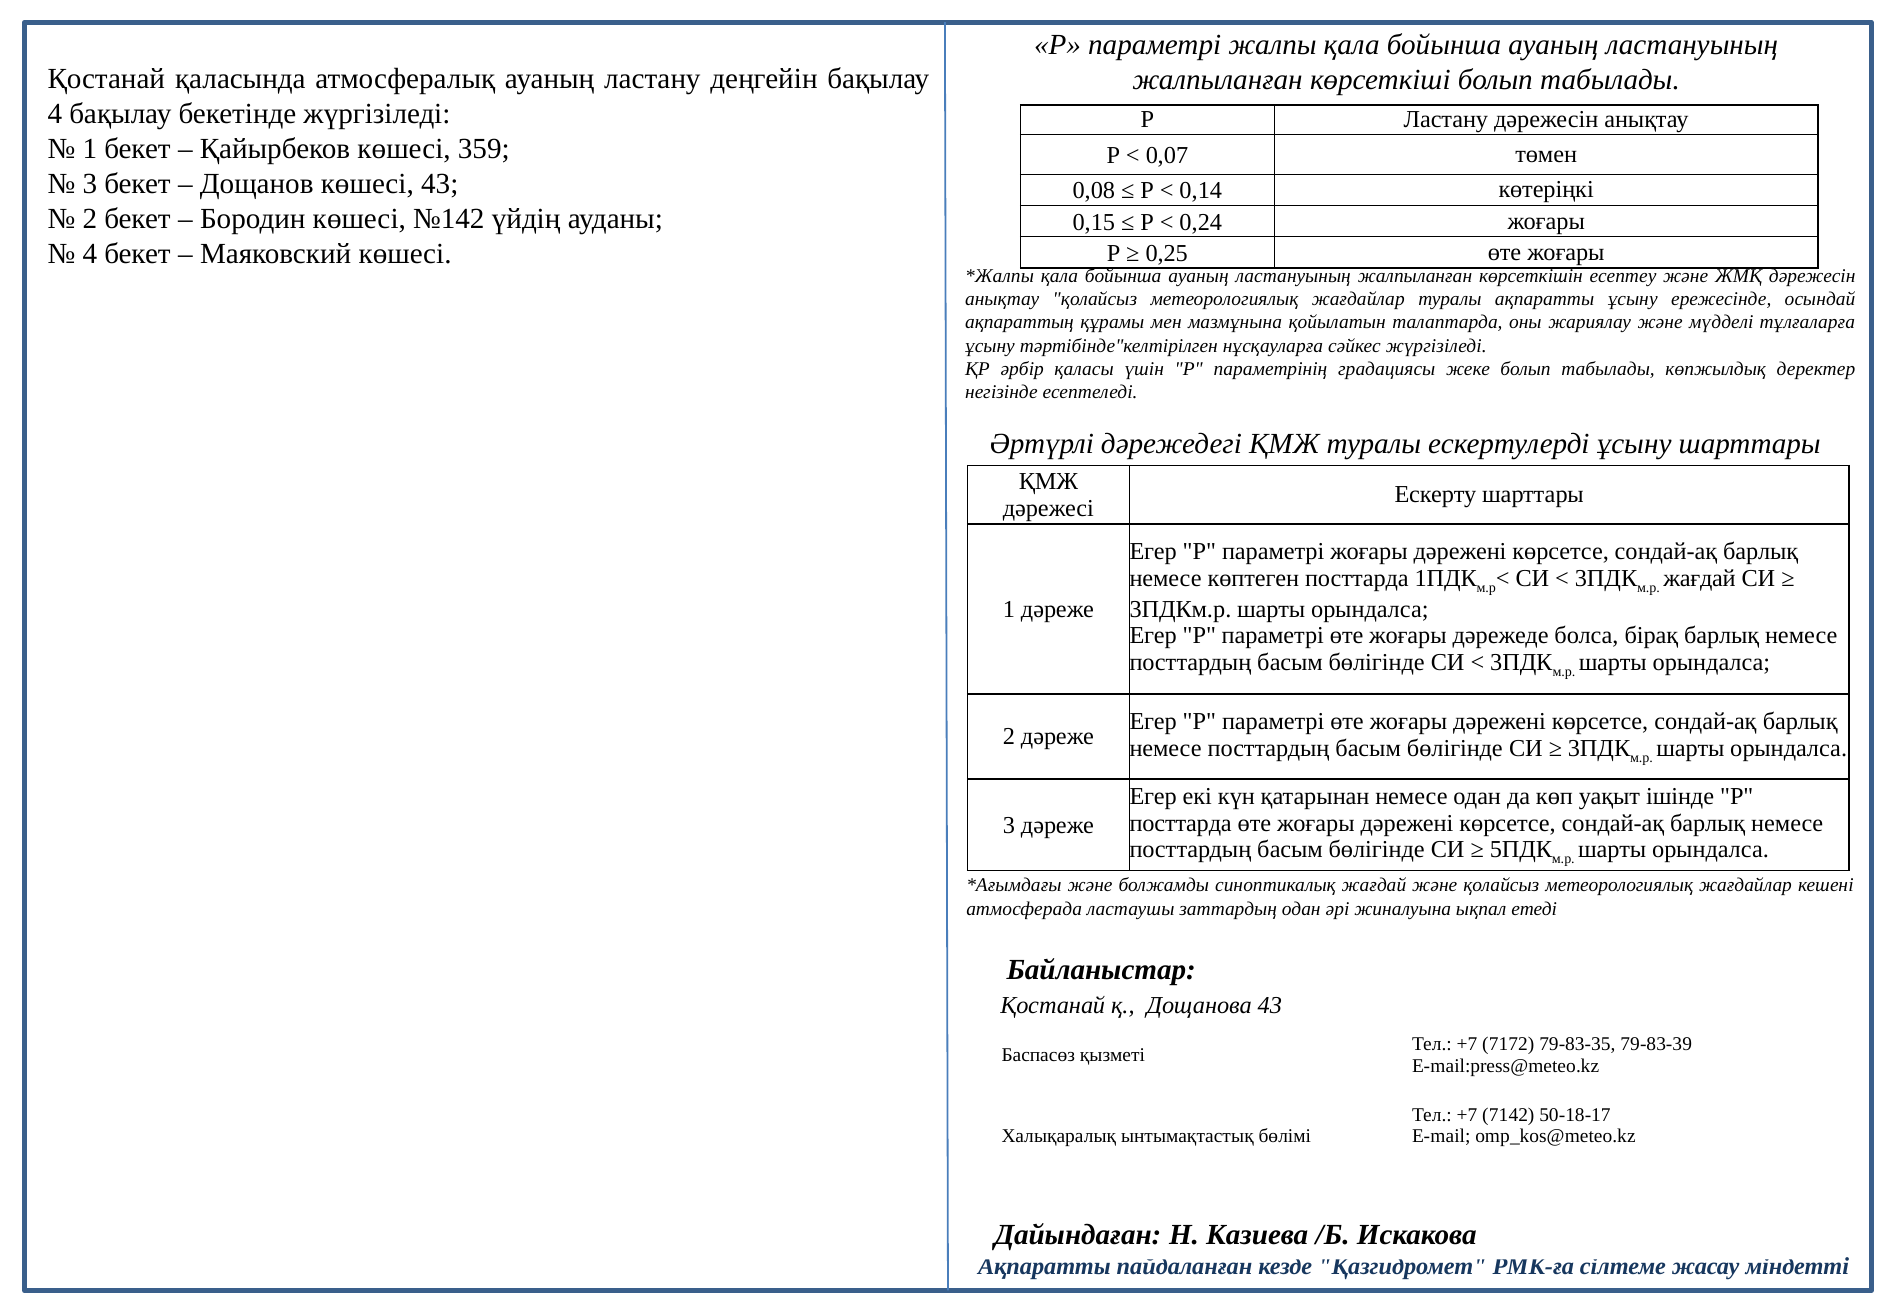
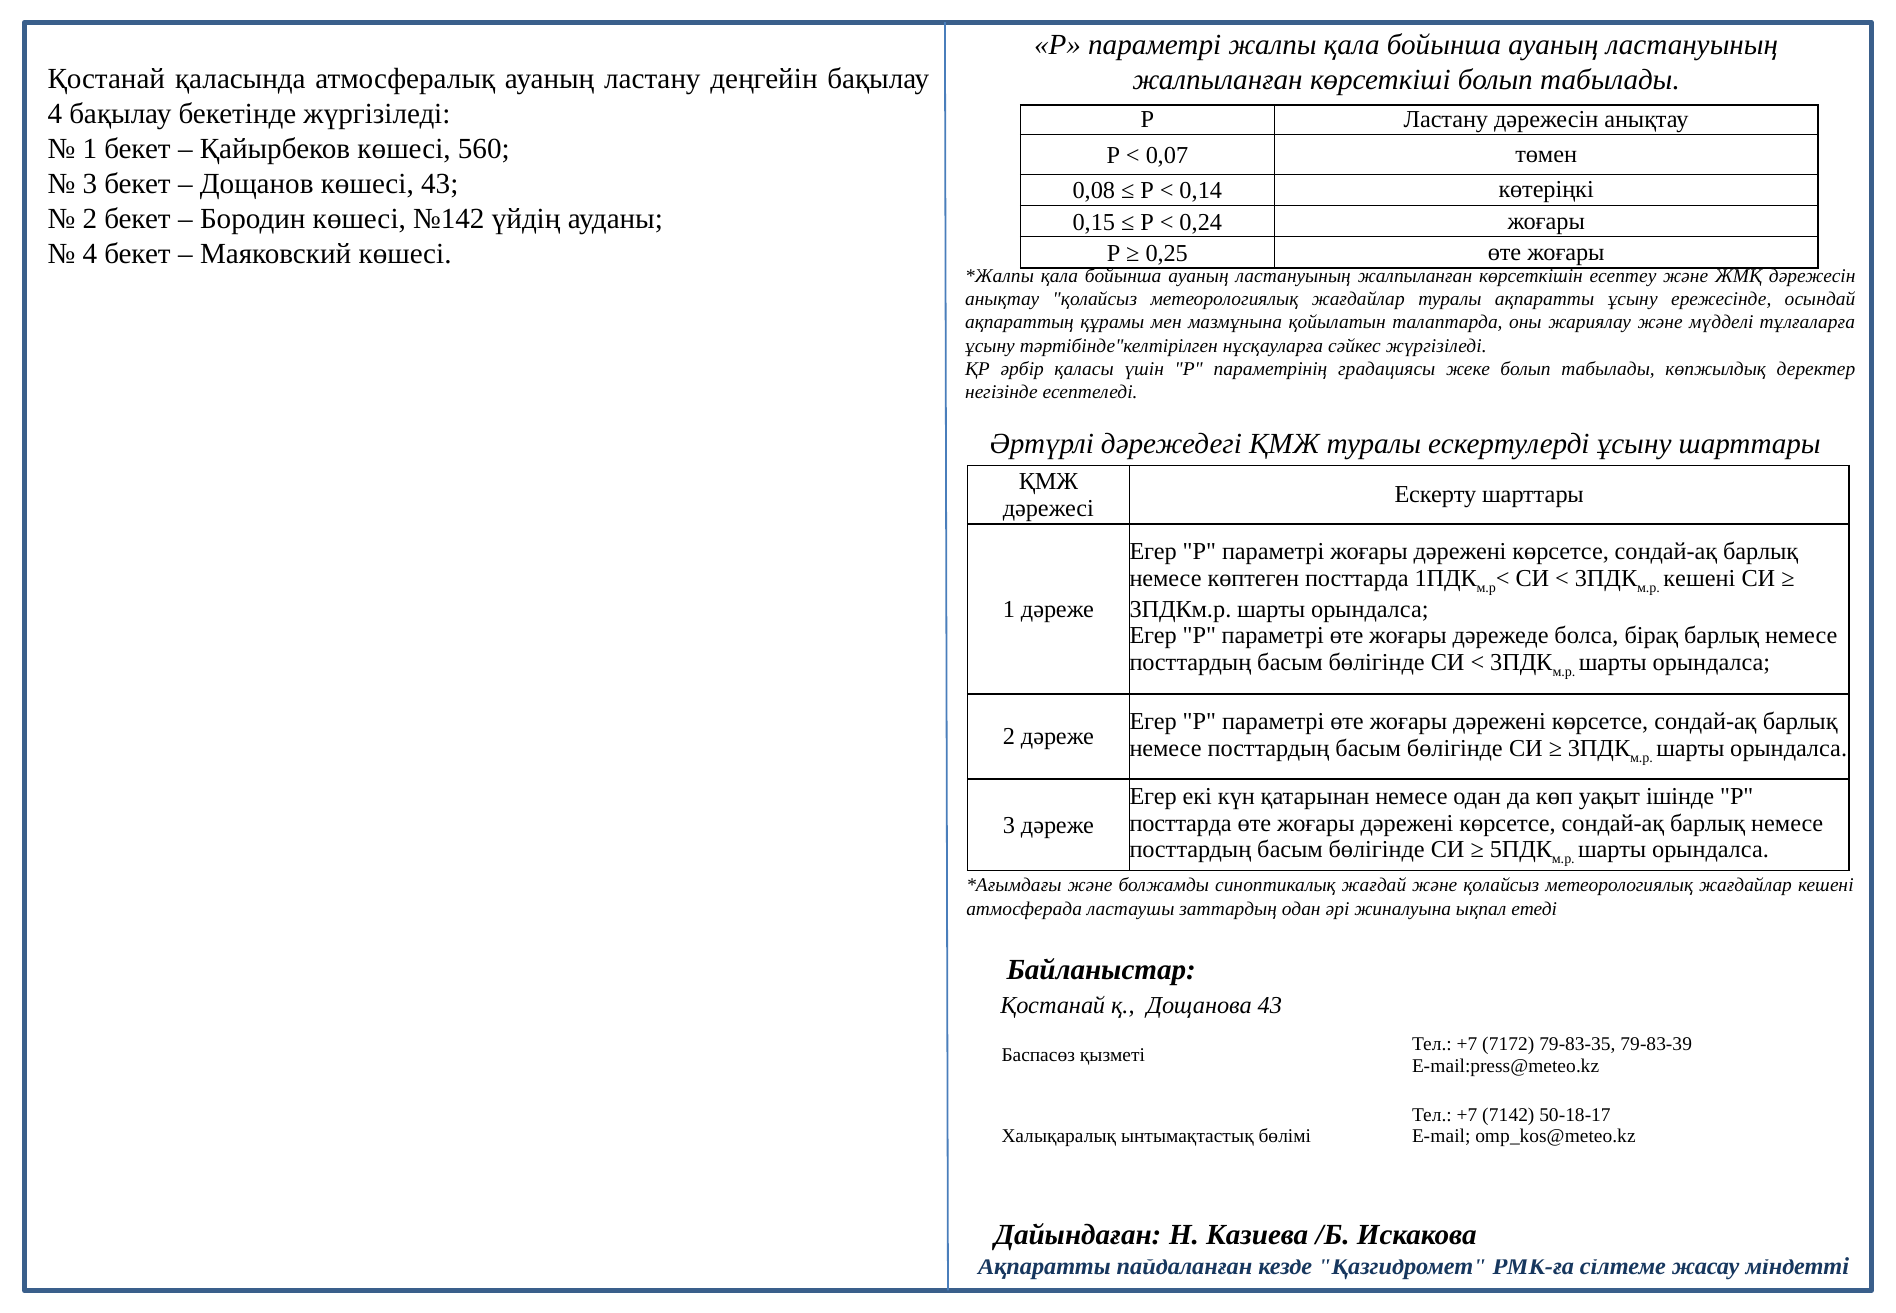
359: 359 -> 560 (484, 149)
жағдай: жағдай -> кешені (1699, 578)
